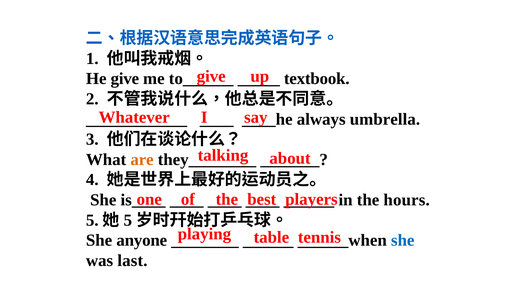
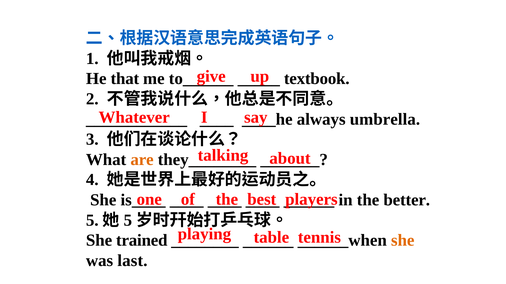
He give: give -> that (125, 79)
hours: hours -> better (407, 200)
anyone: anyone -> trained (142, 241)
she colour: blue -> orange (403, 241)
